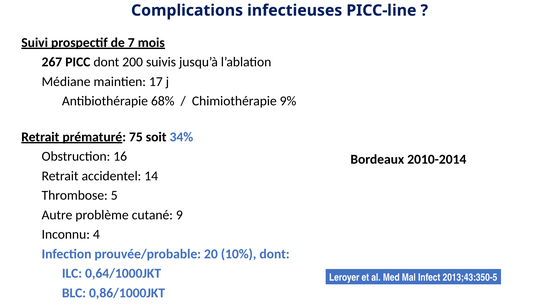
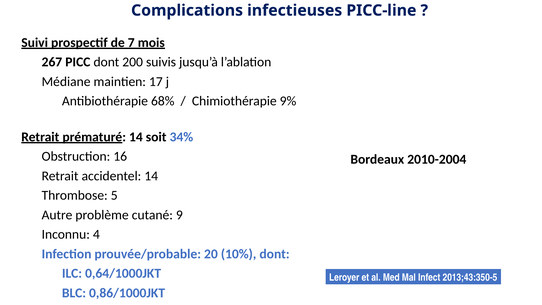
prématuré 75: 75 -> 14 (136, 137)
2010-2014: 2010-2014 -> 2010-2004 (437, 159)
